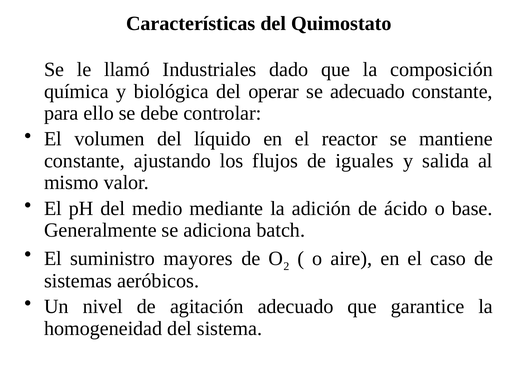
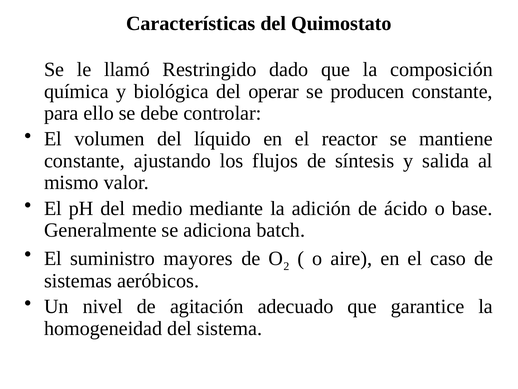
Industriales: Industriales -> Restringido (210, 69)
se adecuado: adecuado -> producen (367, 91)
iguales: iguales -> síntesis (365, 161)
